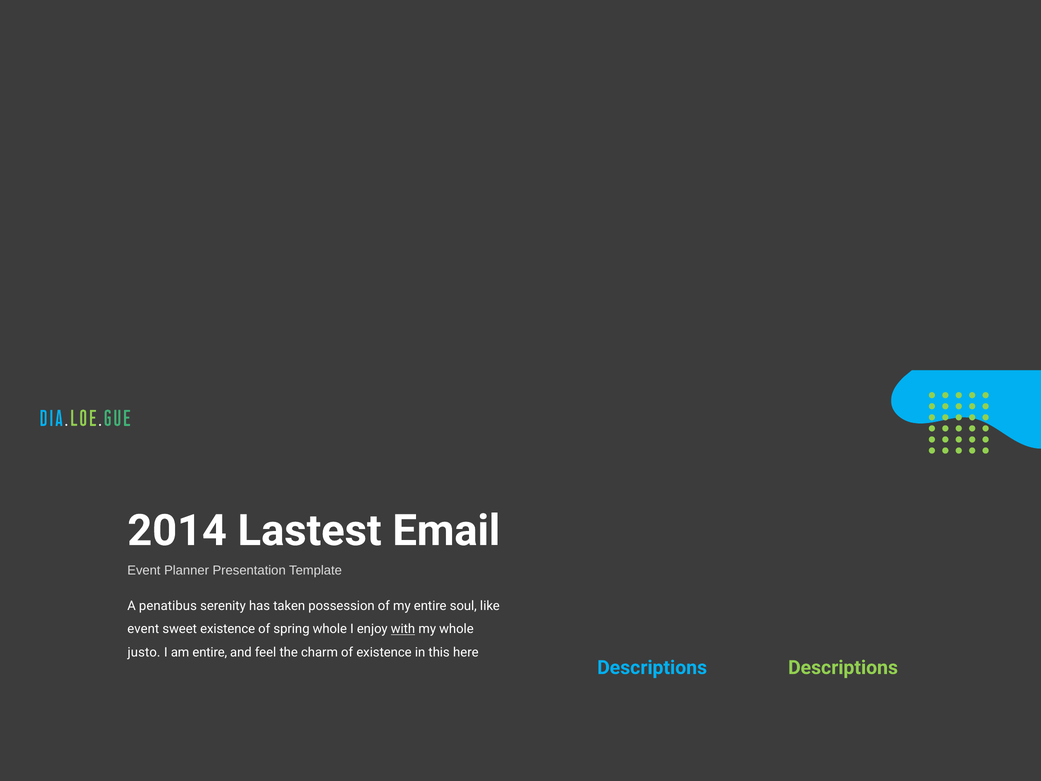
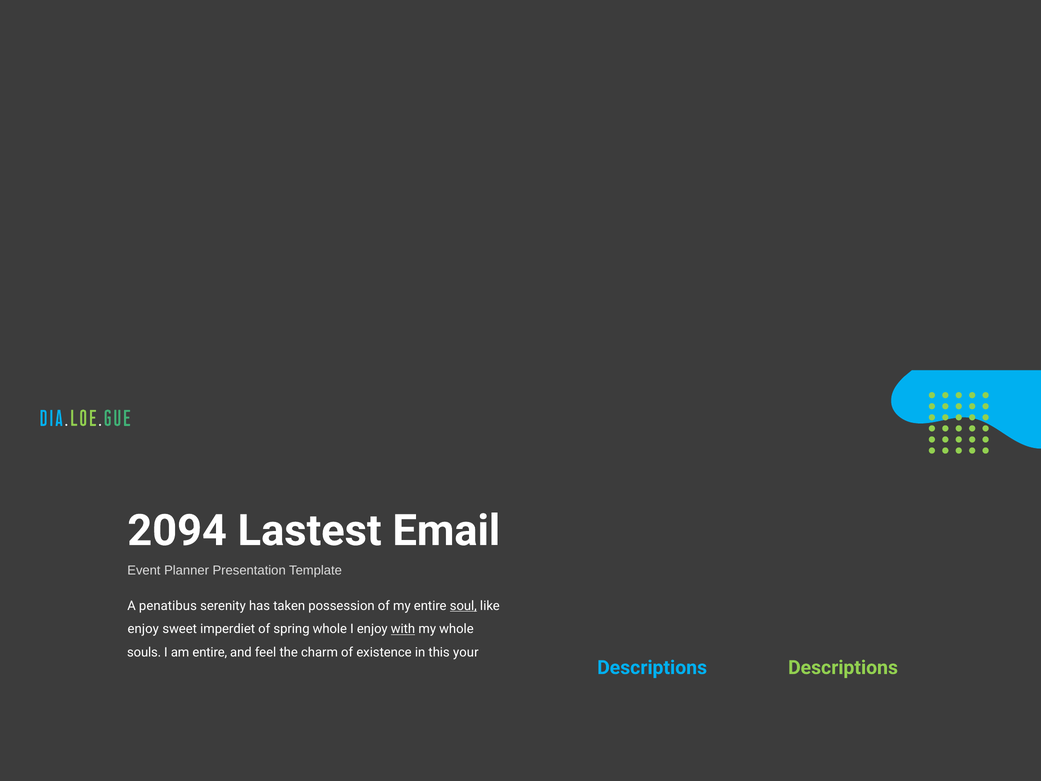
2014: 2014 -> 2094 (177, 531)
soul underline: none -> present (463, 606)
event: event -> enjoy (143, 629)
sweet existence: existence -> imperdiet (228, 629)
justo: justo -> souls (144, 652)
here: here -> your (466, 652)
